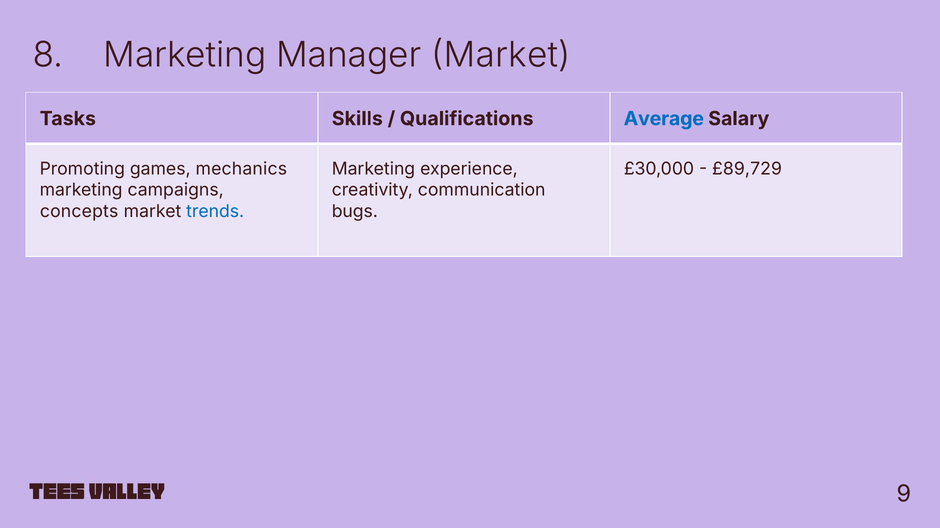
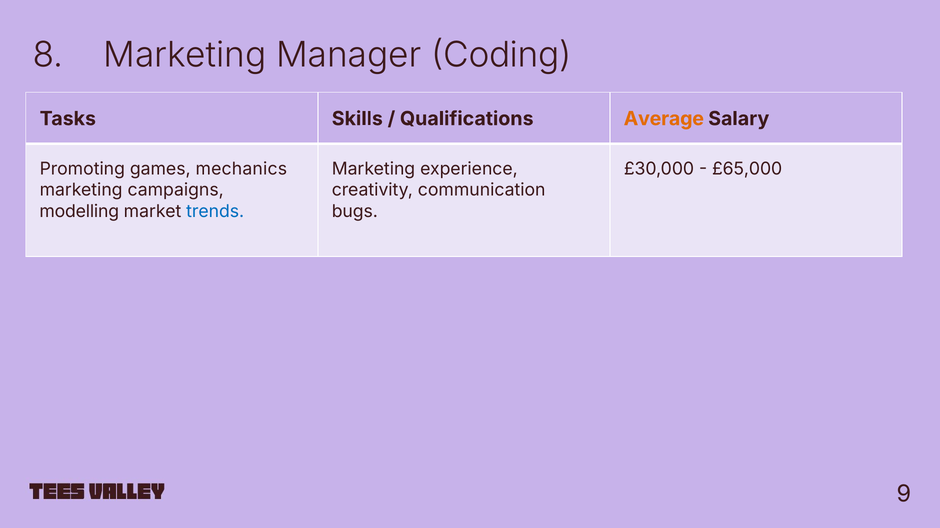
Manager Market: Market -> Coding (501, 55)
Average colour: blue -> orange (664, 119)
£89,729: £89,729 -> £65,000 (747, 169)
concepts: concepts -> modelling (79, 212)
